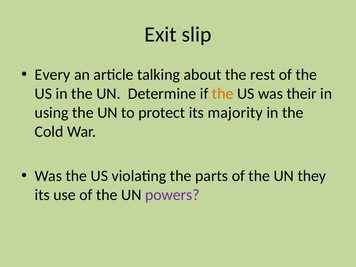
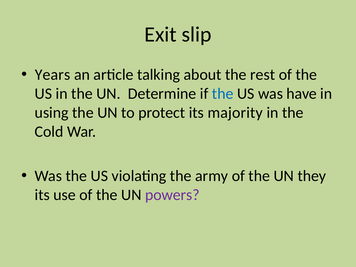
Every: Every -> Years (52, 75)
the colour: orange -> blue (223, 94)
their: their -> have (302, 94)
parts: parts -> army (212, 176)
